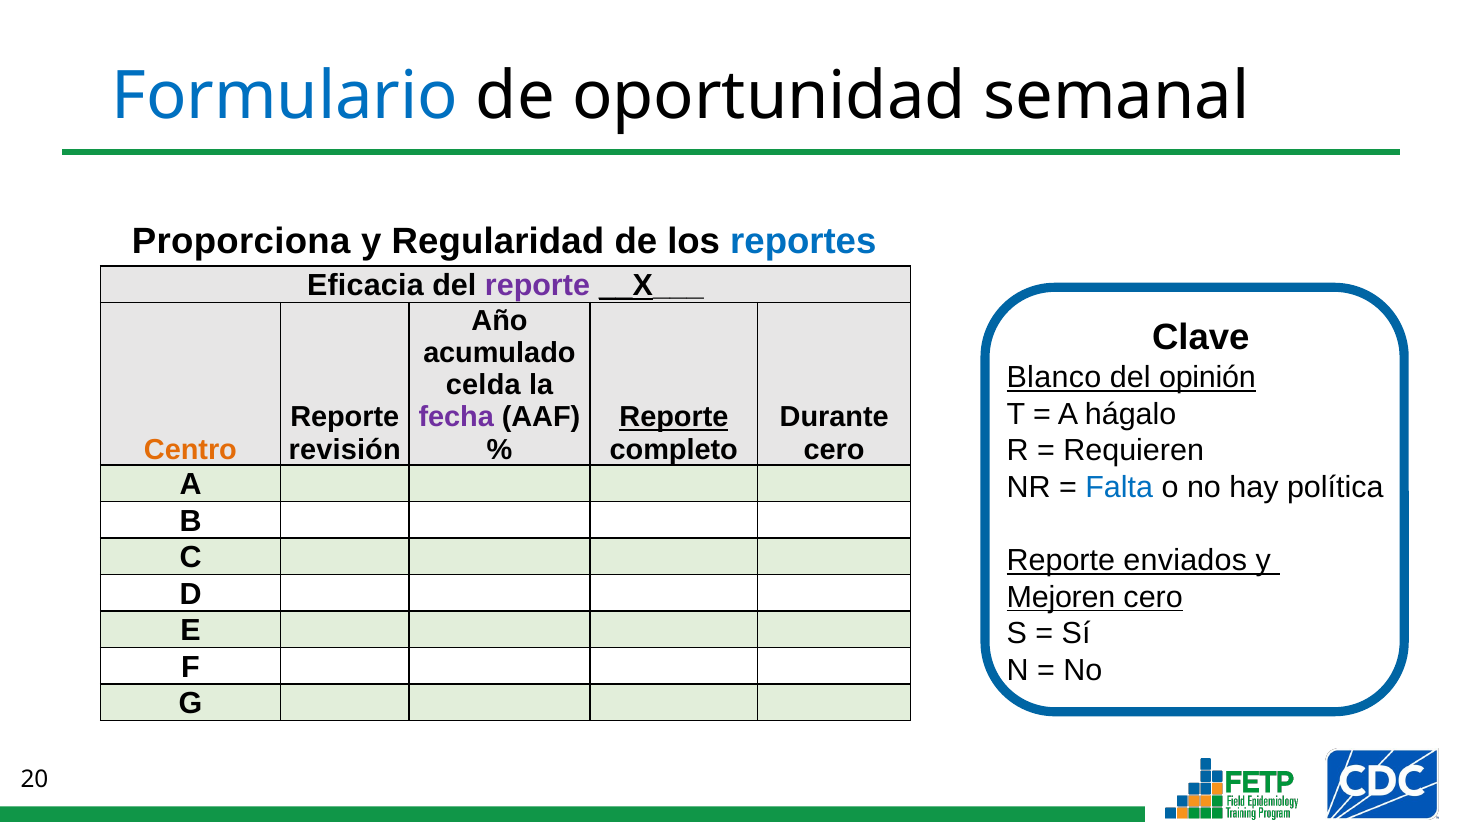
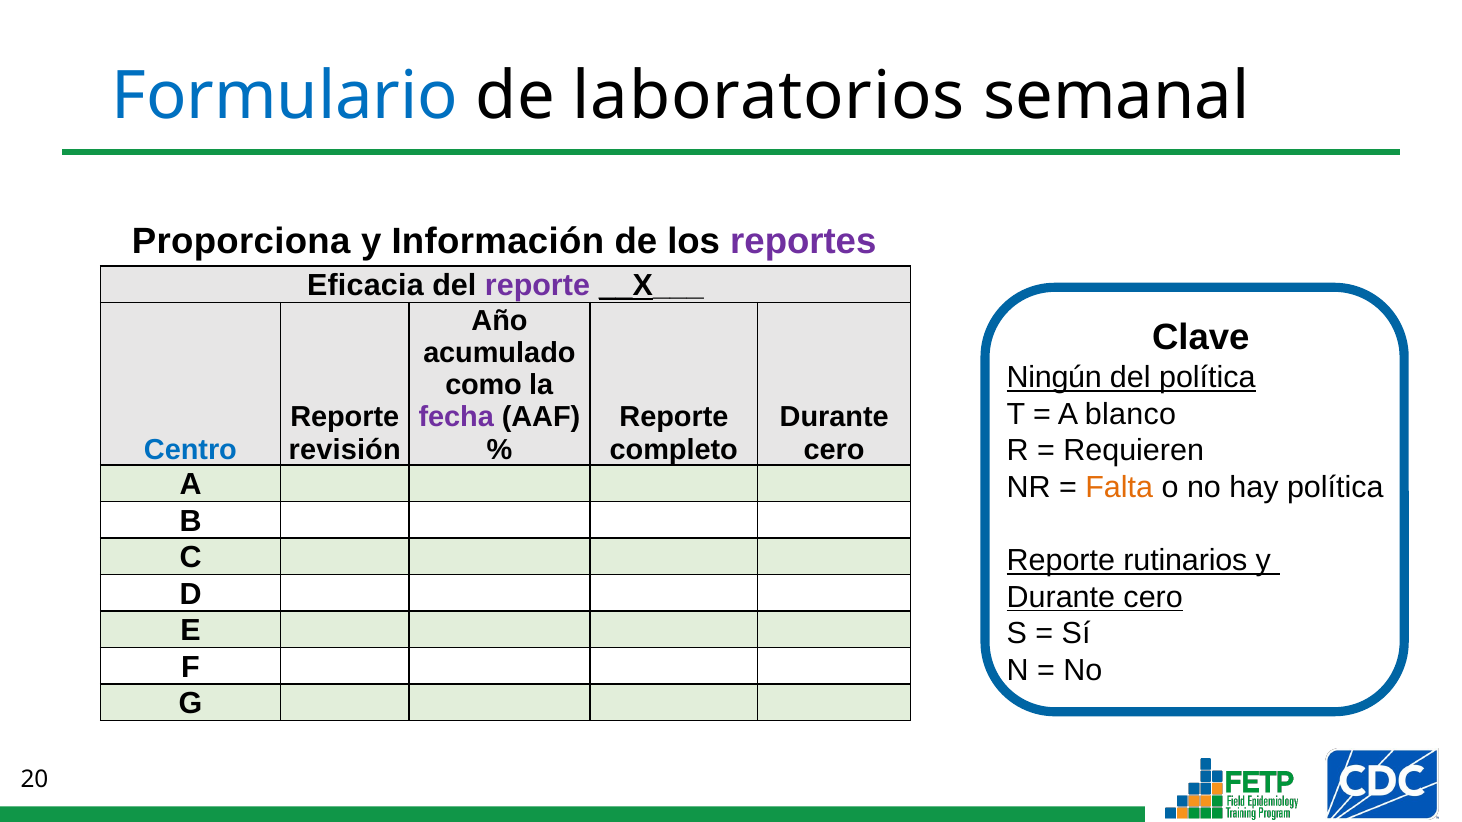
oportunidad: oportunidad -> laboratorios (769, 96)
Regularidad: Regularidad -> Información (498, 241)
reportes colour: blue -> purple (803, 241)
Blanco: Blanco -> Ningún (1054, 378)
del opinión: opinión -> política (1207, 378)
celda: celda -> como (484, 385)
hágalo: hágalo -> blanco (1131, 414)
Reporte underline: present -> none (674, 418)
Centro colour: orange -> blue (190, 450)
Falta colour: blue -> orange (1119, 488)
enviados: enviados -> rutinarios (1185, 561)
Mejoren: Mejoren -> Durante (1061, 597)
